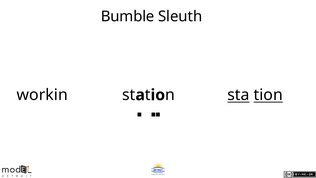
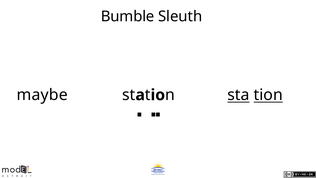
workin: workin -> maybe (42, 95)
